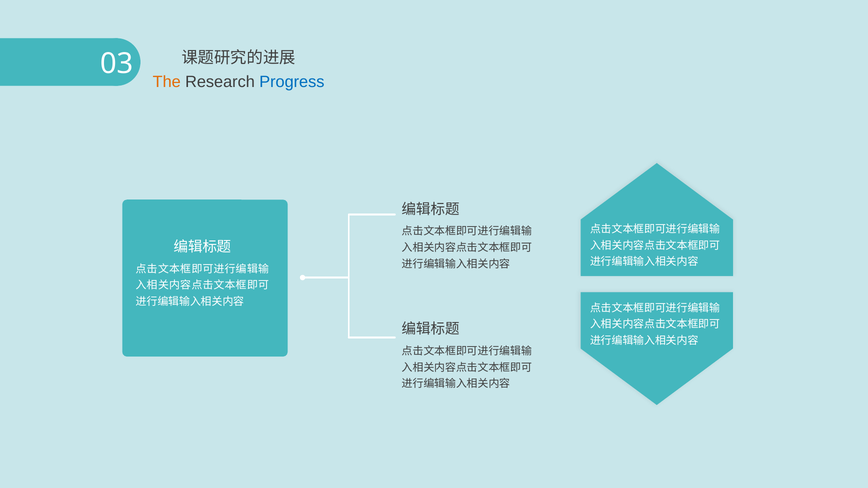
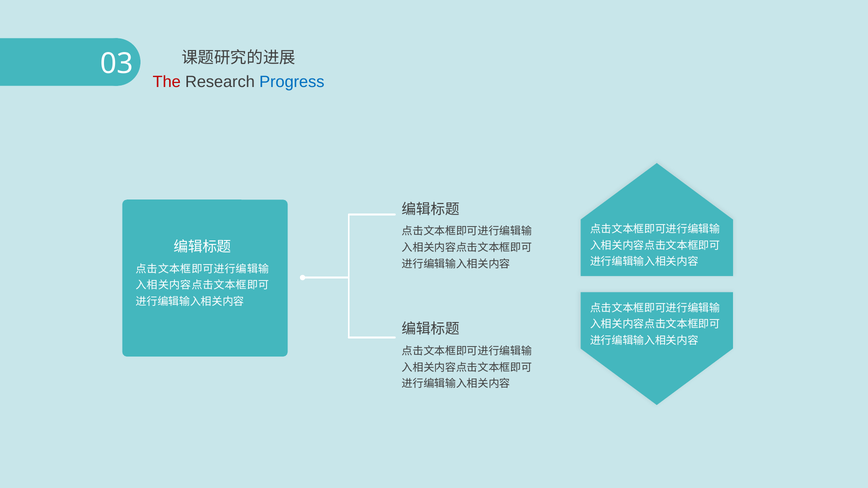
The colour: orange -> red (167, 82)
